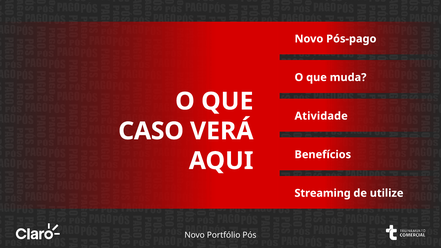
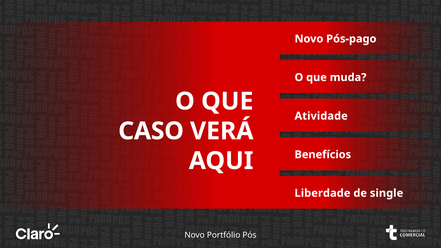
Streaming: Streaming -> Liberdade (322, 193)
utilize: utilize -> single (387, 193)
